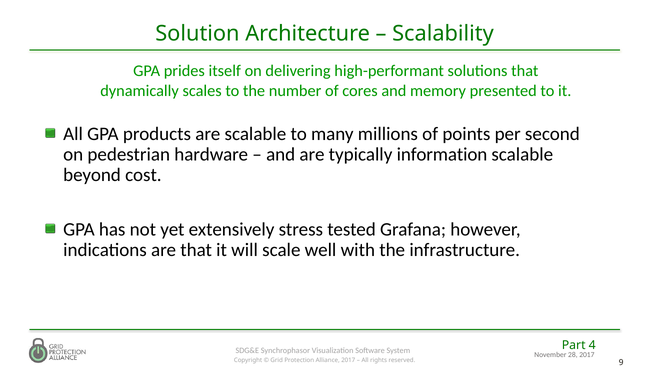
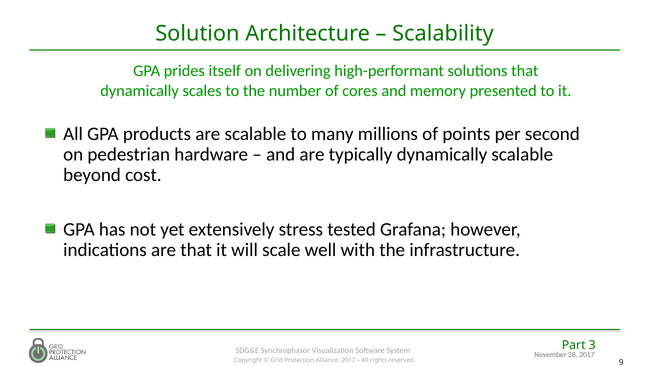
typically information: information -> dynamically (442, 155)
4: 4 -> 3 (592, 346)
